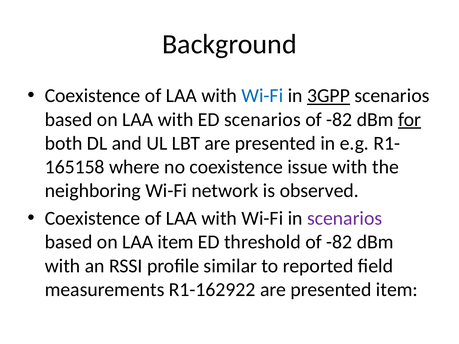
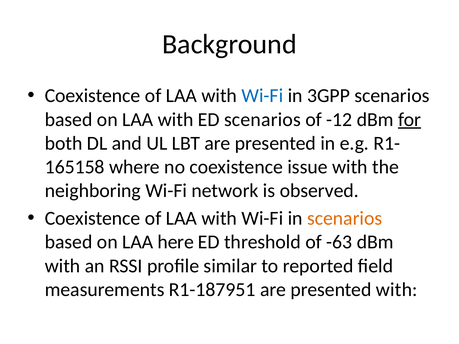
3GPP underline: present -> none (328, 96)
-82: -82 -> -12 (339, 120)
scenarios colour: purple -> orange (345, 219)
LAA item: item -> here (176, 242)
threshold of -82: -82 -> -63 (339, 242)
R1-162922: R1-162922 -> R1-187951 (212, 290)
presented item: item -> with (397, 290)
